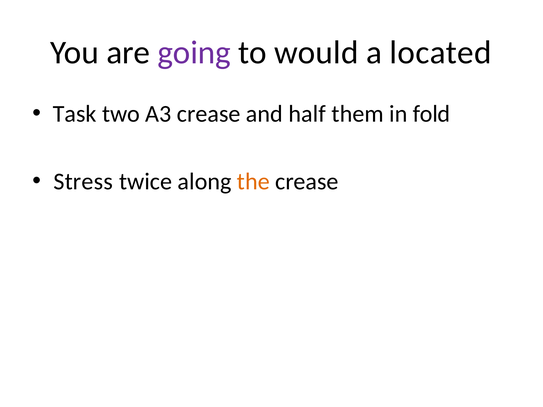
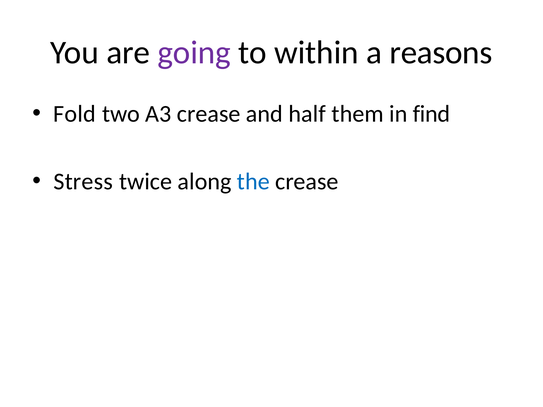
would: would -> within (316, 53)
located: located -> reasons (441, 53)
Task: Task -> Fold (75, 114)
fold: fold -> find (432, 114)
the colour: orange -> blue (253, 182)
